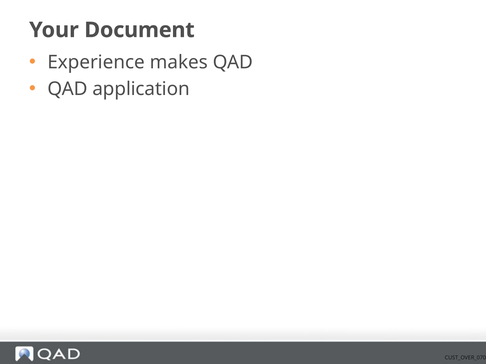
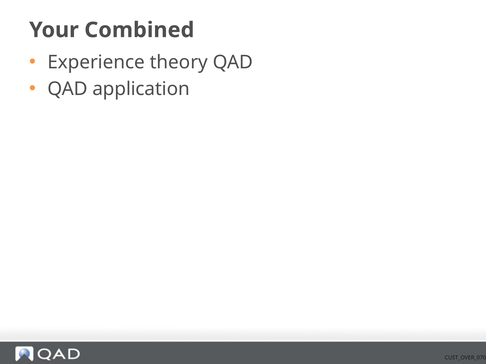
Document: Document -> Combined (139, 30)
makes: makes -> theory (179, 62)
